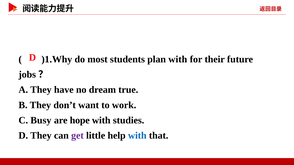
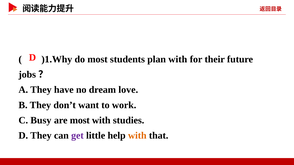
true: true -> love (128, 90)
are hope: hope -> most (80, 121)
with colour: blue -> orange (137, 136)
